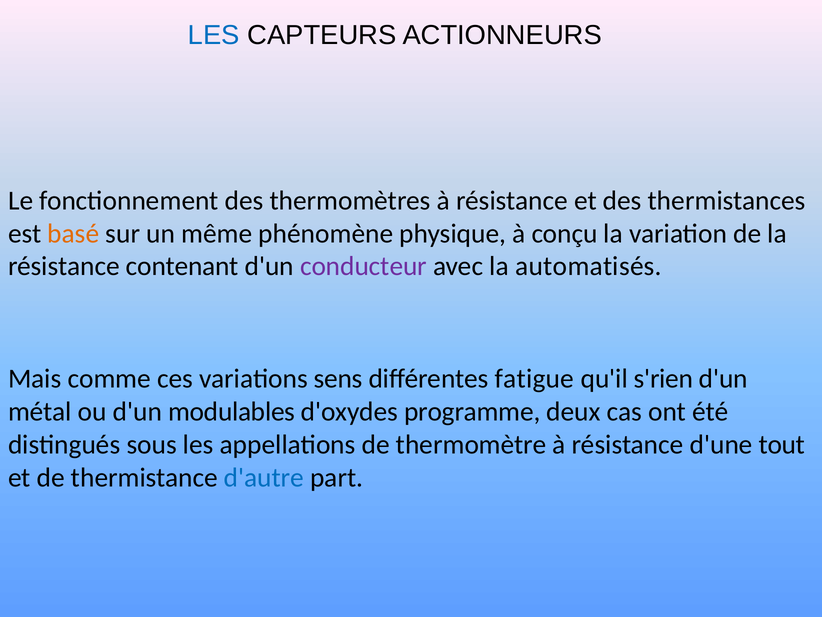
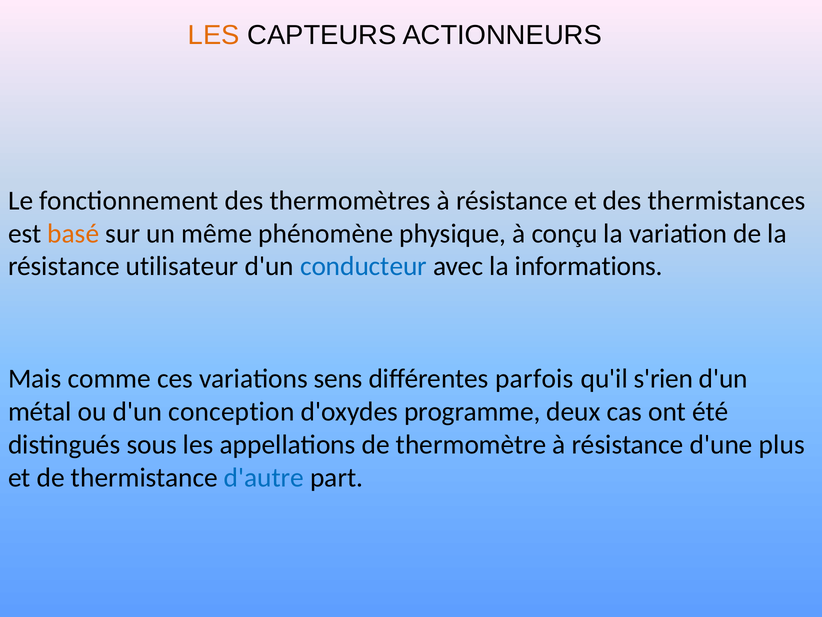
LES colour: blue -> orange (214, 35)
contenant: contenant -> utilisateur (182, 266)
conducteur colour: purple -> blue (364, 266)
automatisés: automatisés -> informations (589, 266)
fatigue: fatigue -> parfois (534, 379)
modulables: modulables -> conception (231, 411)
tout: tout -> plus (782, 444)
